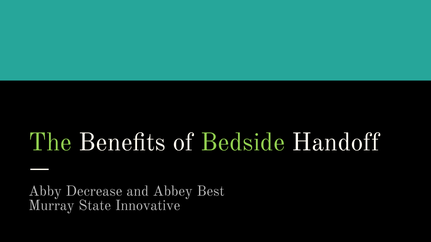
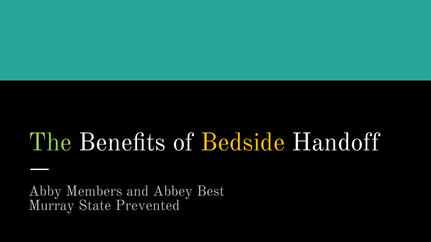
Bedside colour: light green -> yellow (243, 142)
Decrease: Decrease -> Members (94, 191)
Innovative: Innovative -> Prevented (148, 206)
